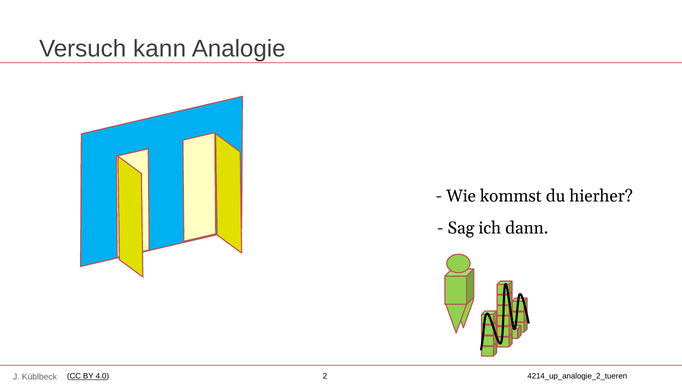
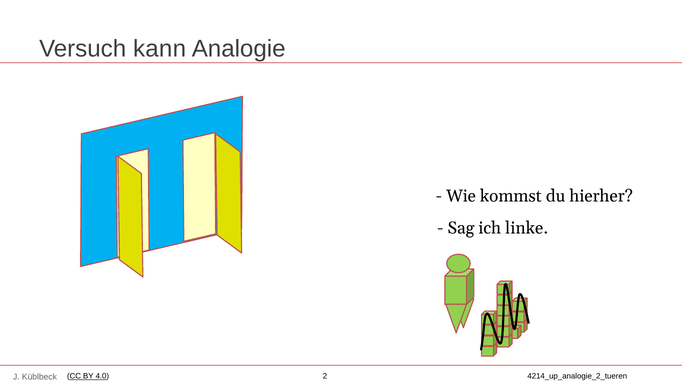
dann: dann -> linke (527, 228)
